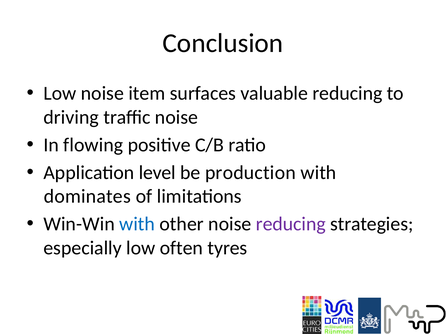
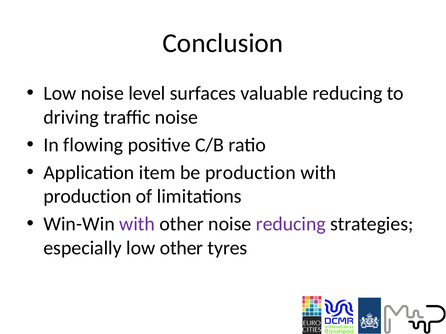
item: item -> level (147, 94)
level: level -> item (157, 173)
dominates: dominates -> production (87, 197)
with colour: blue -> purple (137, 224)
low often: often -> other (182, 248)
